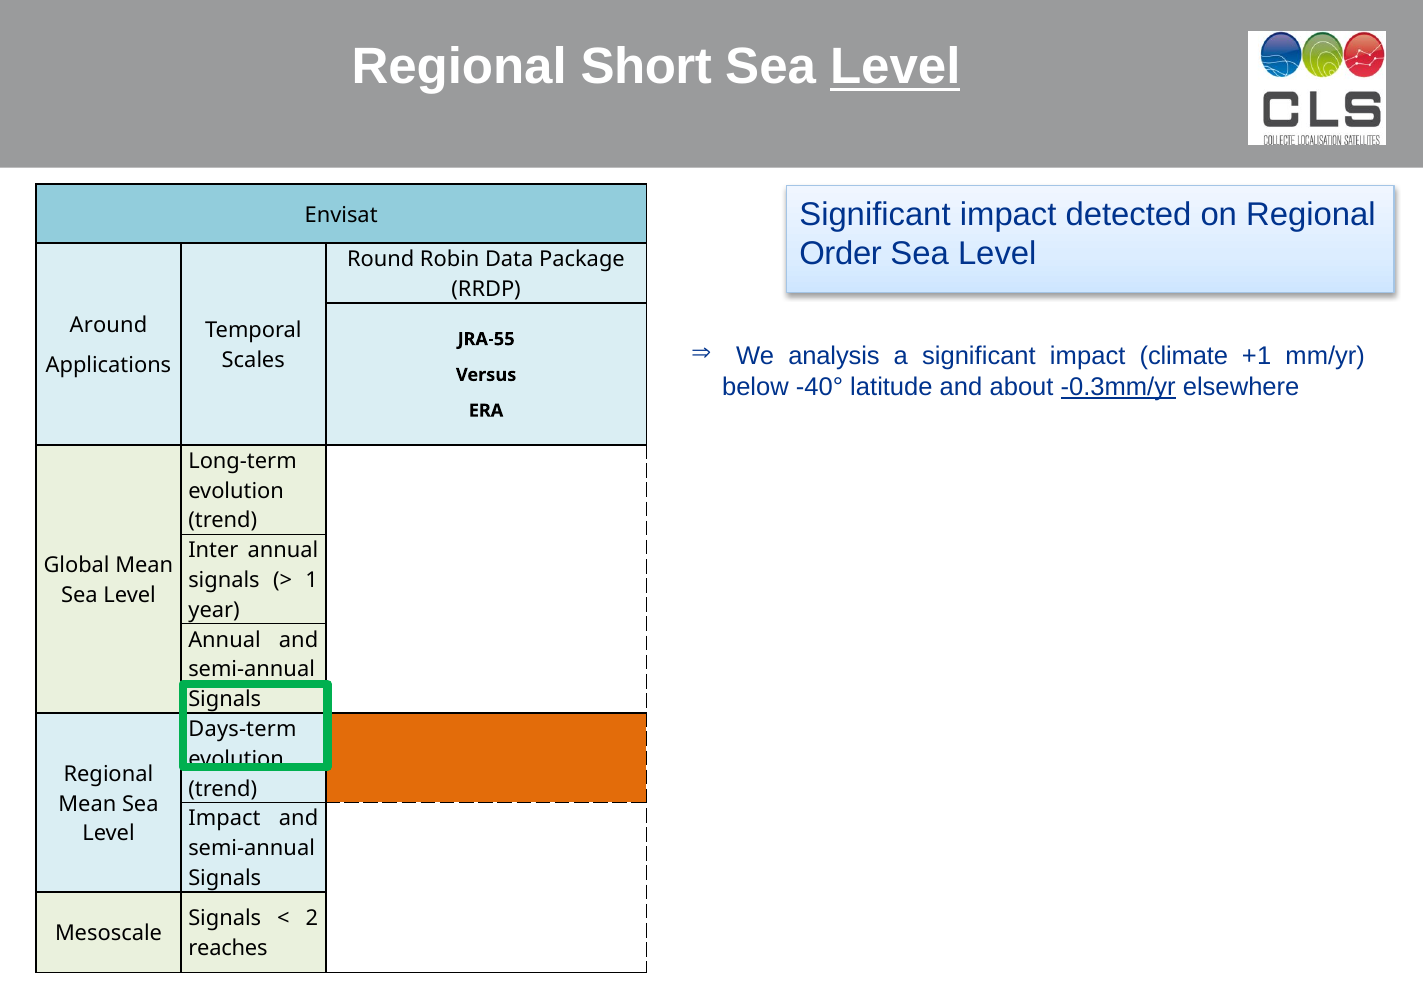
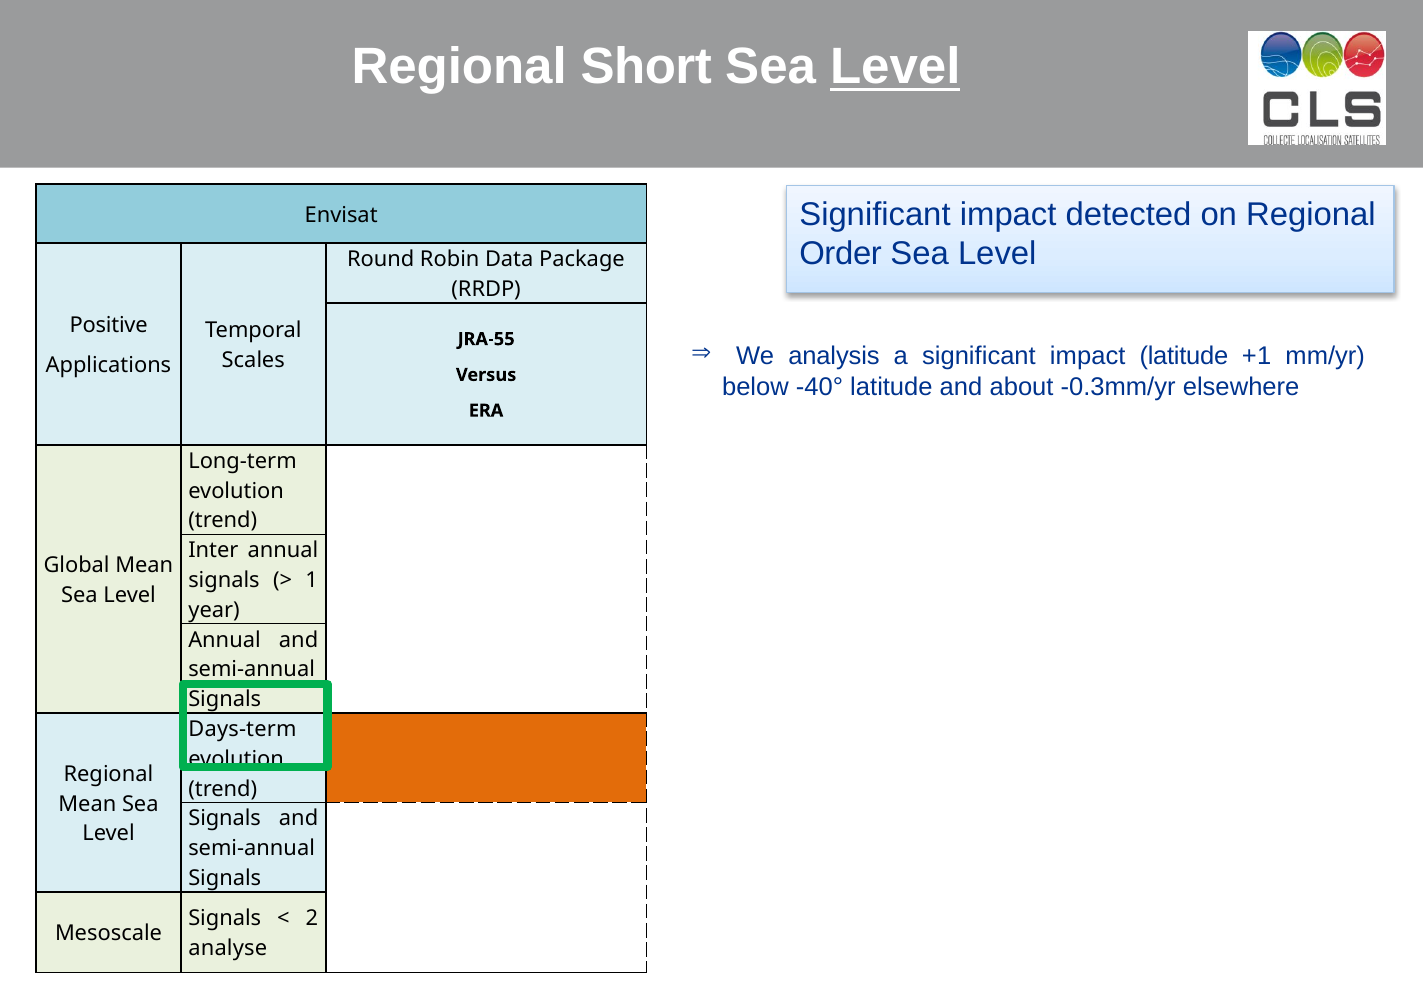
Around: Around -> Positive (109, 325)
impact climate: climate -> latitude (1184, 356)
-0.3mm/yr underline: present -> none (1118, 387)
Impact: Impact -> Signals (225, 819)
reaches: reaches -> analyse (228, 949)
